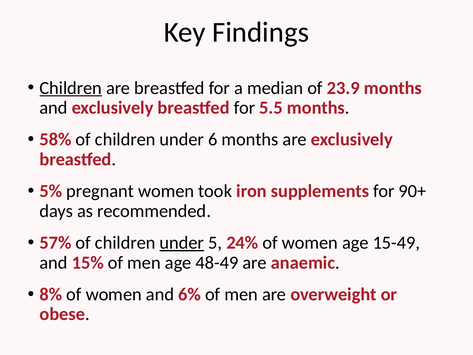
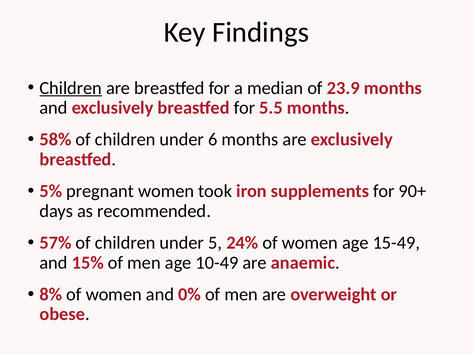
under underline: present -> none (182, 243)
48-49: 48-49 -> 10-49 (217, 262)
6%: 6% -> 0% (190, 294)
